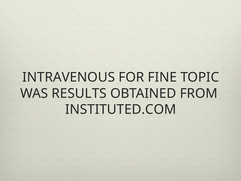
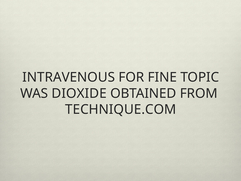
RESULTS: RESULTS -> DIOXIDE (79, 93)
INSTITUTED.COM: INSTITUTED.COM -> TECHNIQUE.COM (121, 109)
